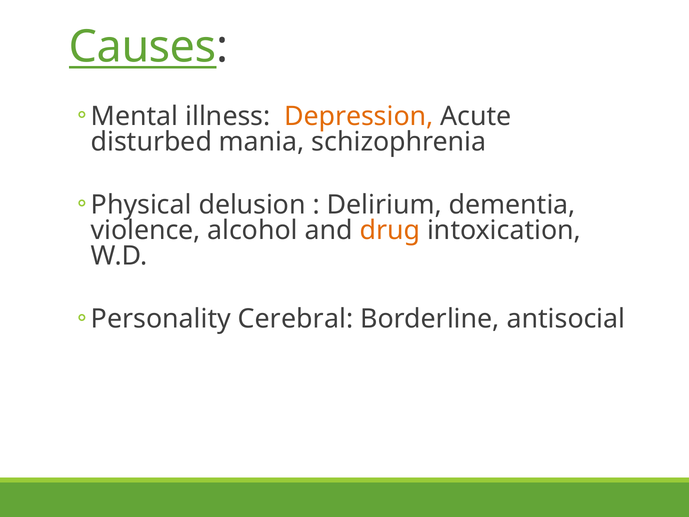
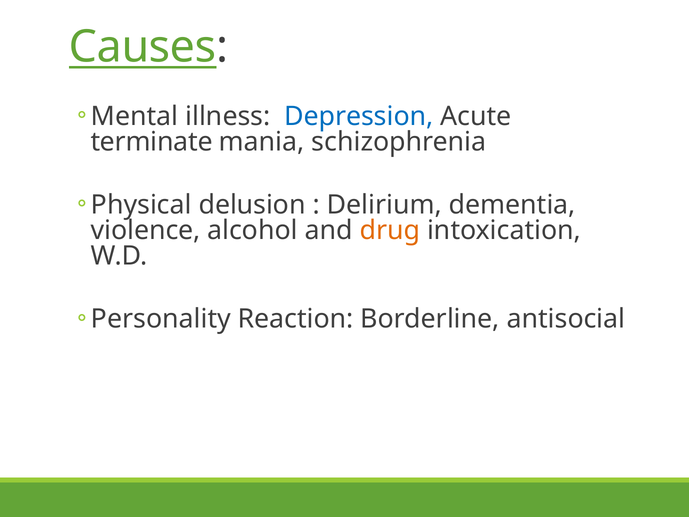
Depression colour: orange -> blue (359, 116)
disturbed: disturbed -> terminate (152, 142)
Cerebral: Cerebral -> Reaction (296, 319)
